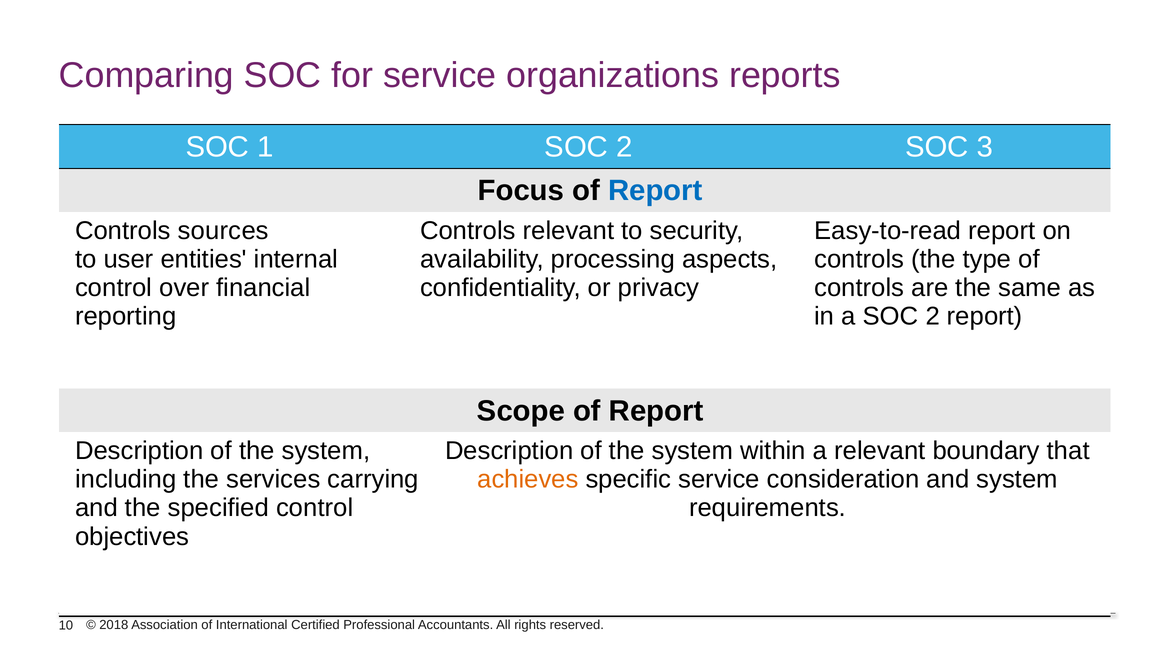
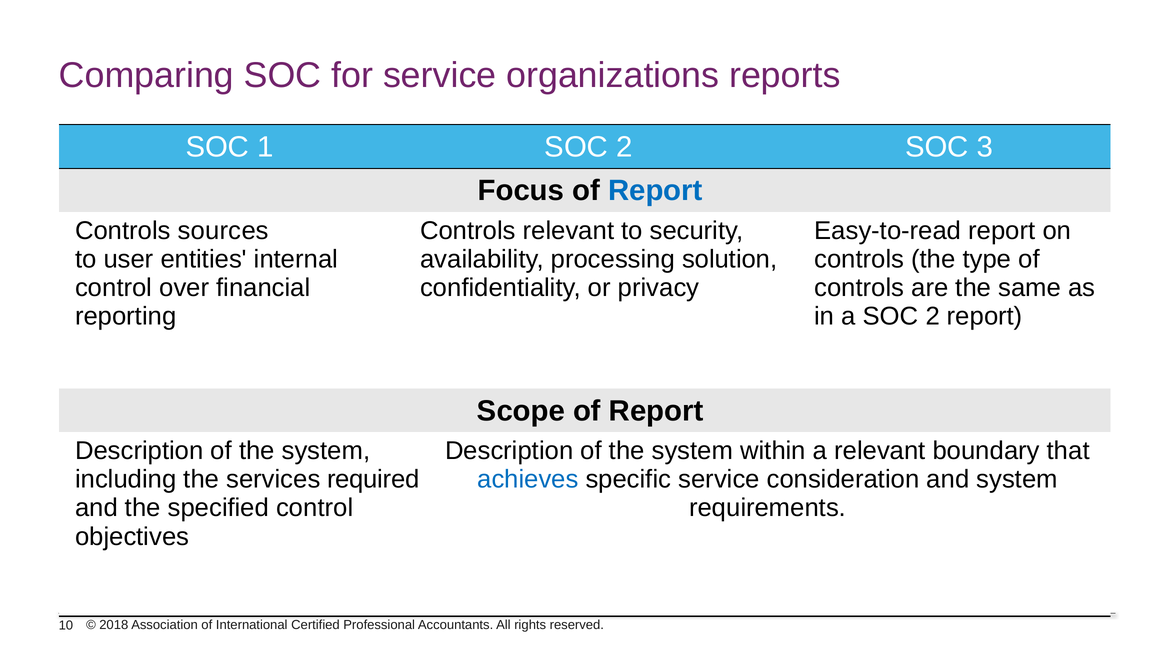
aspects: aspects -> solution (730, 259)
carrying: carrying -> required (373, 480)
achieves colour: orange -> blue (528, 480)
